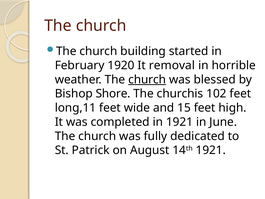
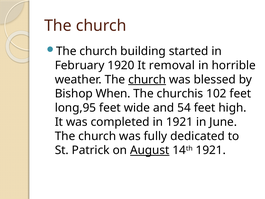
Shore: Shore -> When (113, 94)
long,11: long,11 -> long,95 (75, 108)
15: 15 -> 54 (184, 108)
August underline: none -> present (150, 150)
